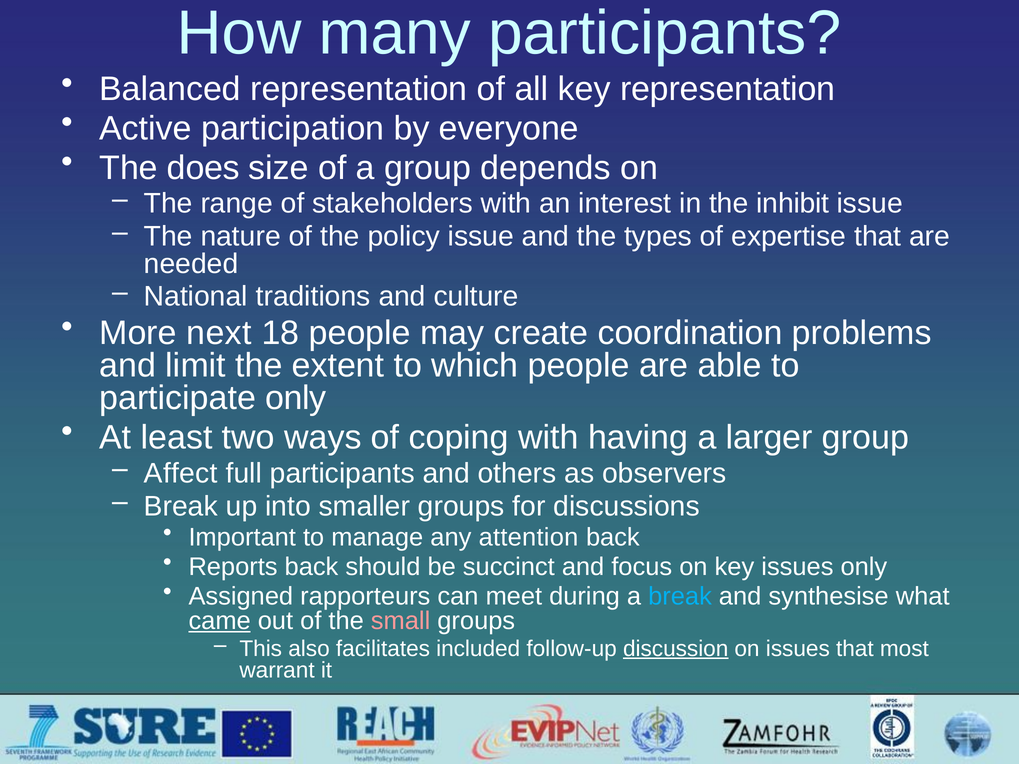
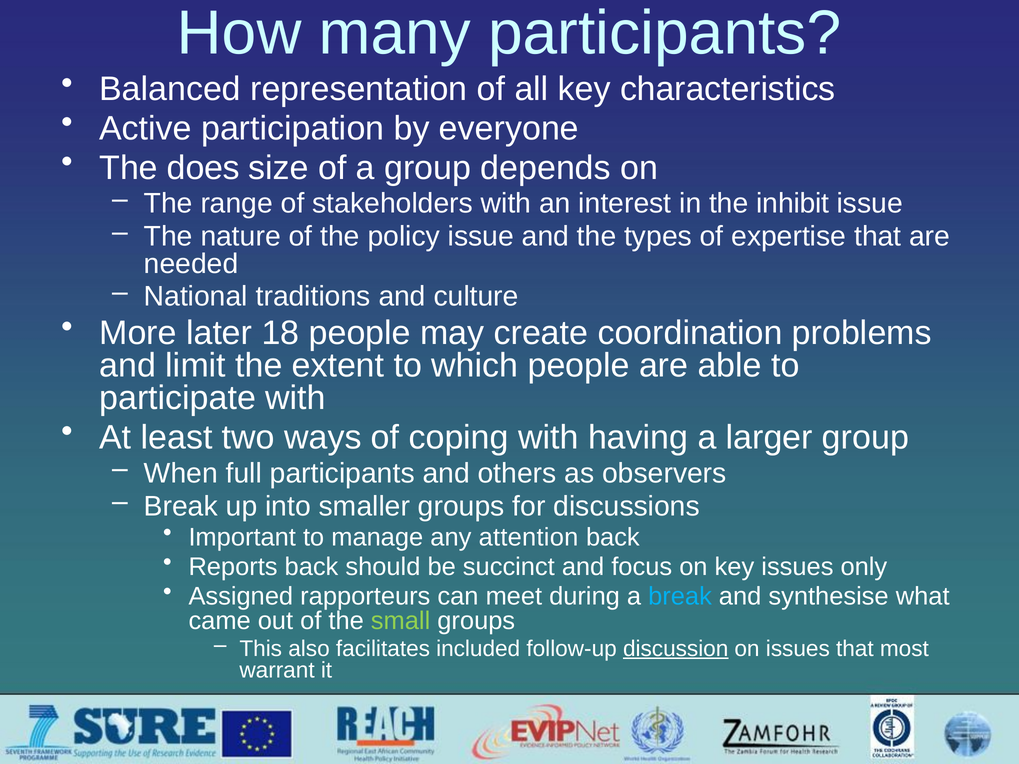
key representation: representation -> characteristics (728, 89)
next: next -> later (219, 333)
participate only: only -> with (296, 398)
Affect: Affect -> When (181, 474)
came underline: present -> none (220, 621)
small colour: pink -> light green (401, 621)
